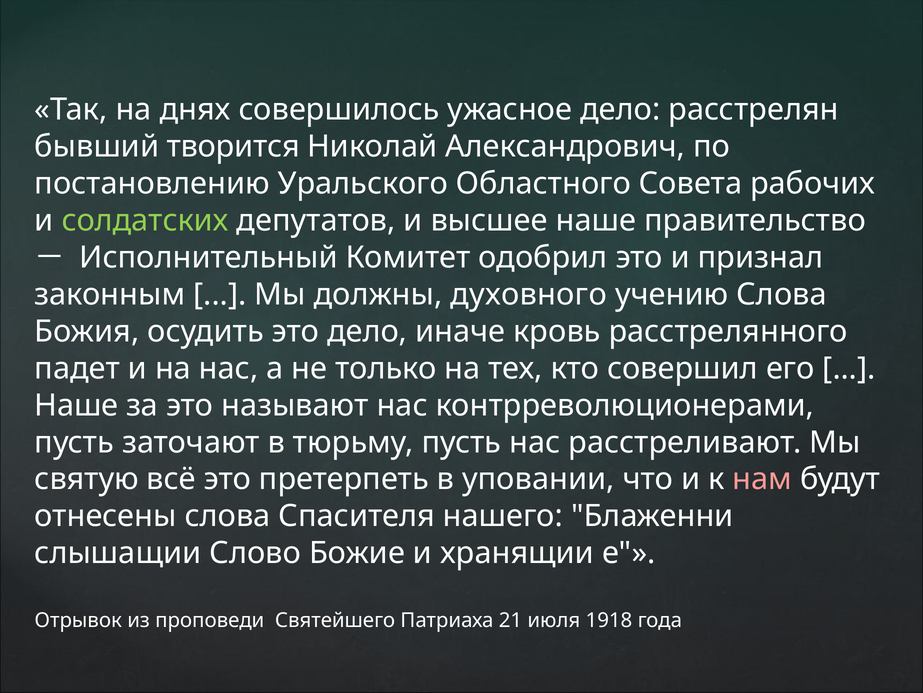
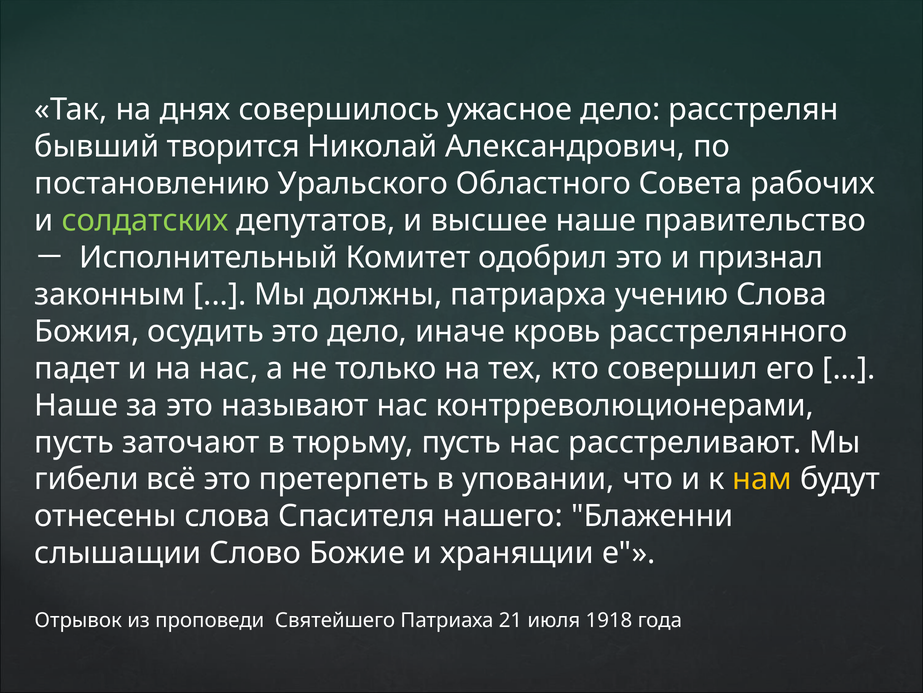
духовного: духовного -> патриарха (529, 294)
святую: святую -> гибели (87, 479)
нам colour: pink -> yellow (762, 479)
